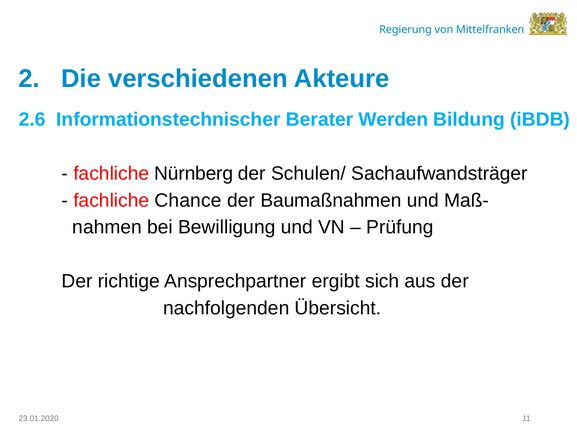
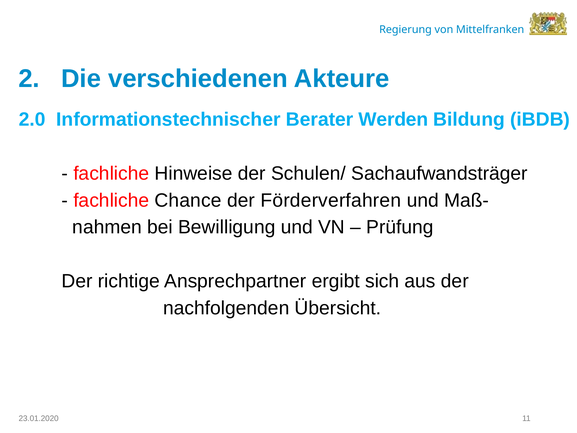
2.6: 2.6 -> 2.0 (32, 119)
Nürnberg: Nürnberg -> Hinweise (194, 173)
Baumaßnahmen: Baumaßnahmen -> Förderverfahren (331, 200)
